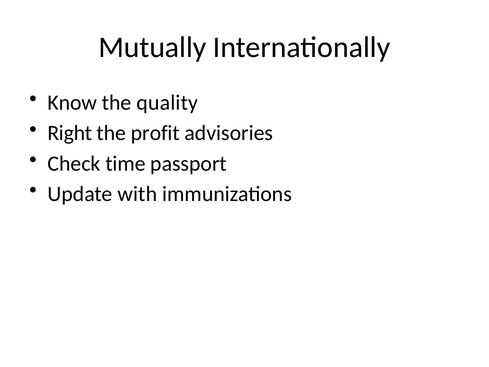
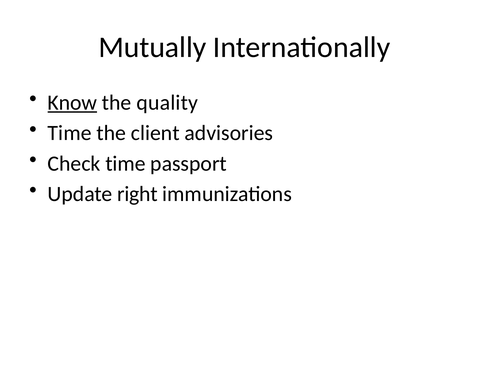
Know underline: none -> present (72, 103)
Right: Right -> Time (70, 133)
profit: profit -> client (155, 133)
with: with -> right (137, 194)
